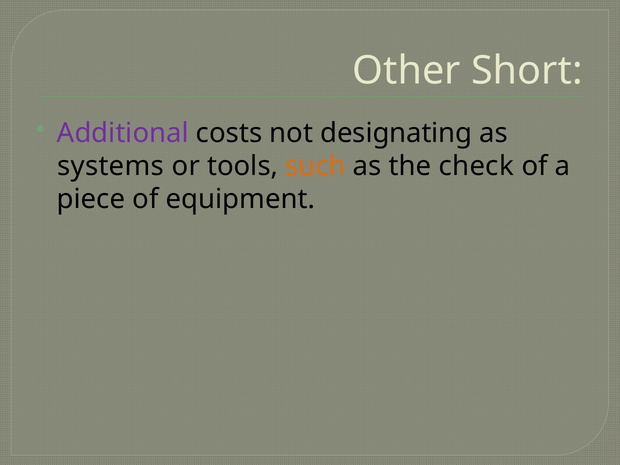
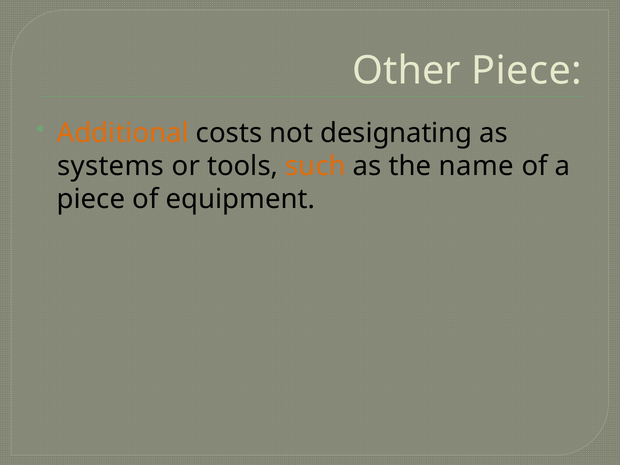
Other Short: Short -> Piece (527, 71)
Additional colour: purple -> orange (123, 133)
check: check -> name (476, 166)
